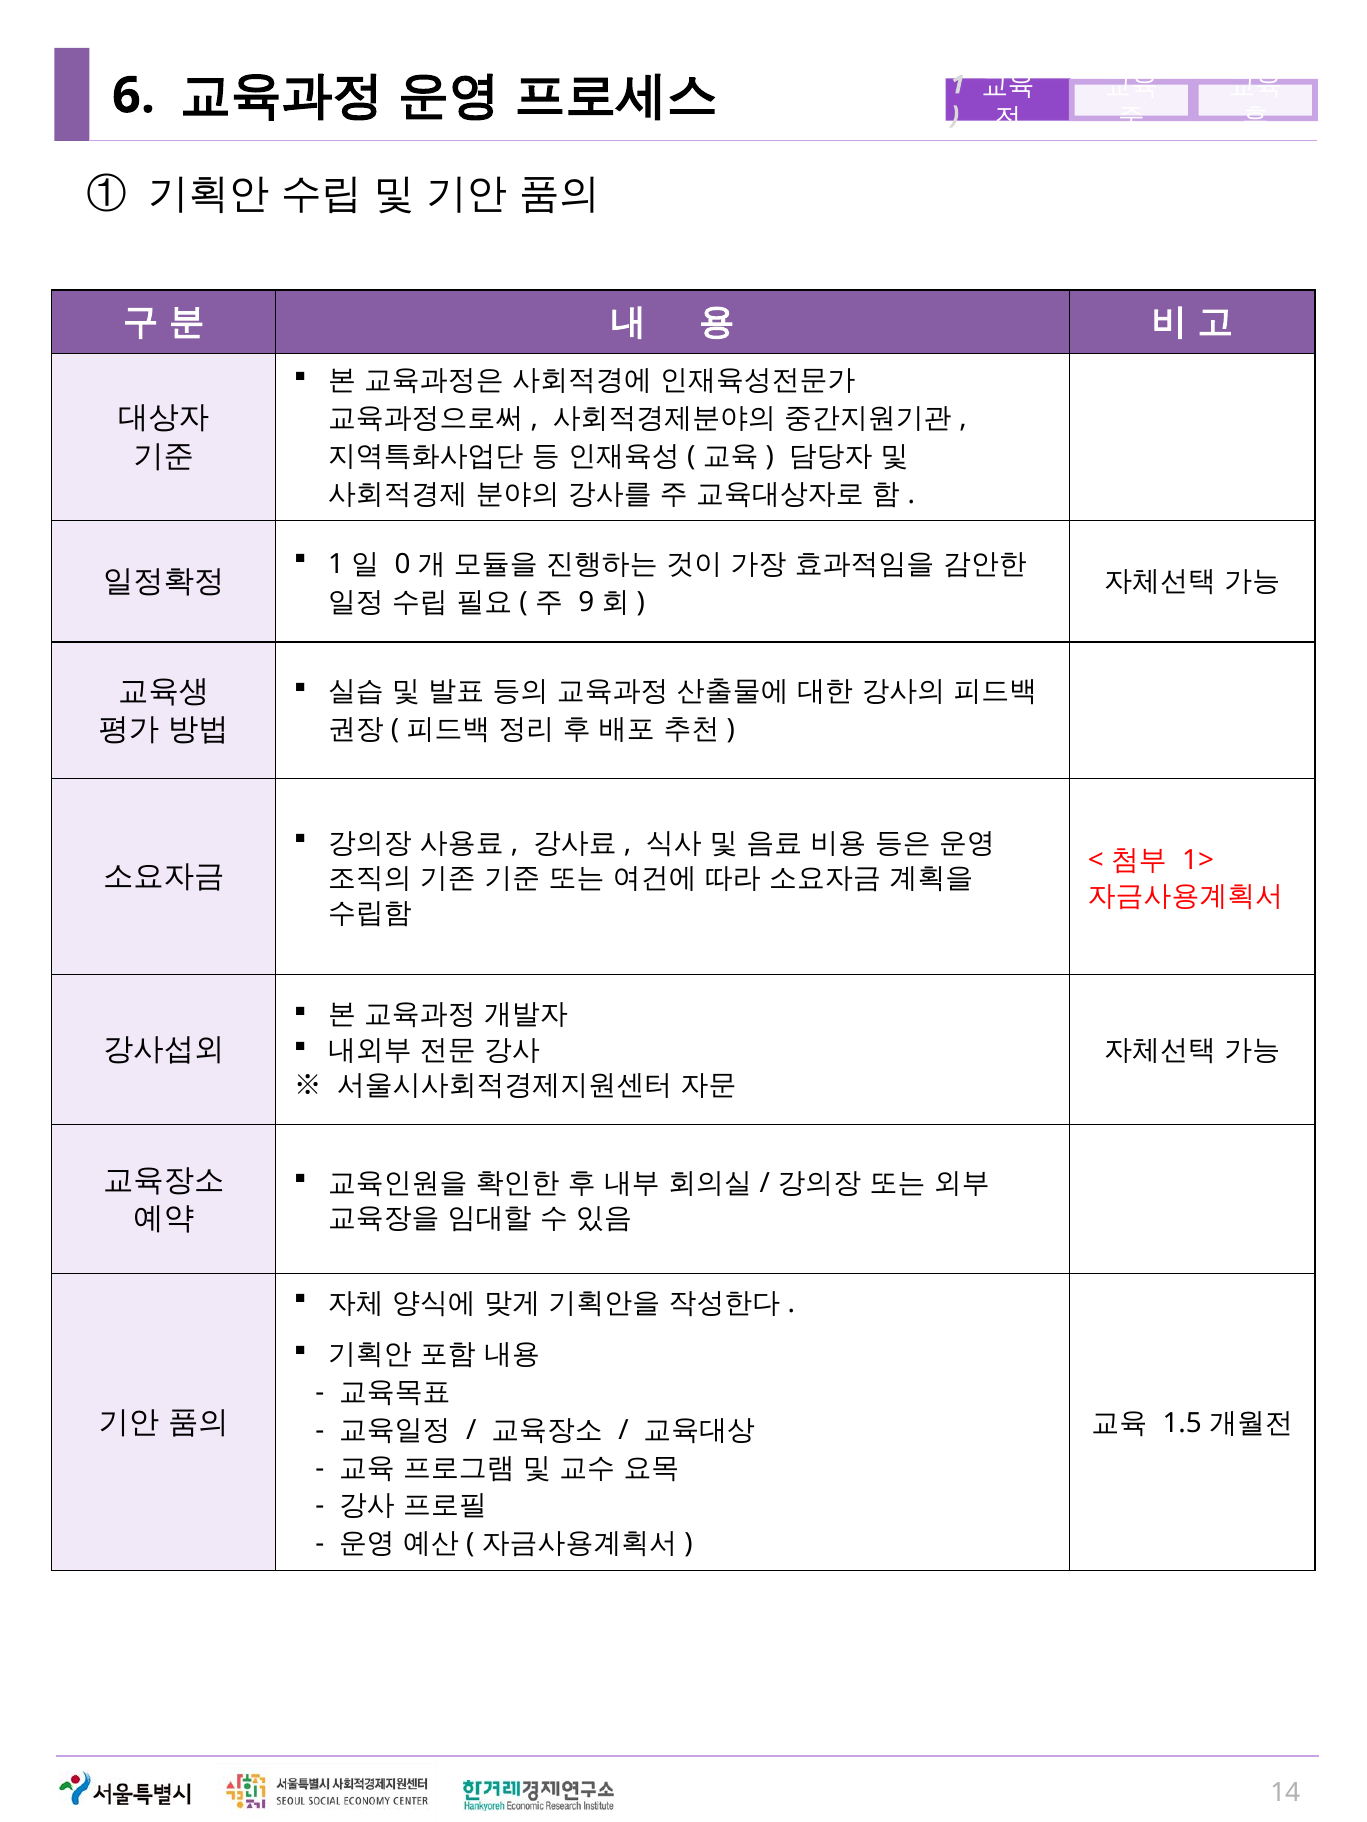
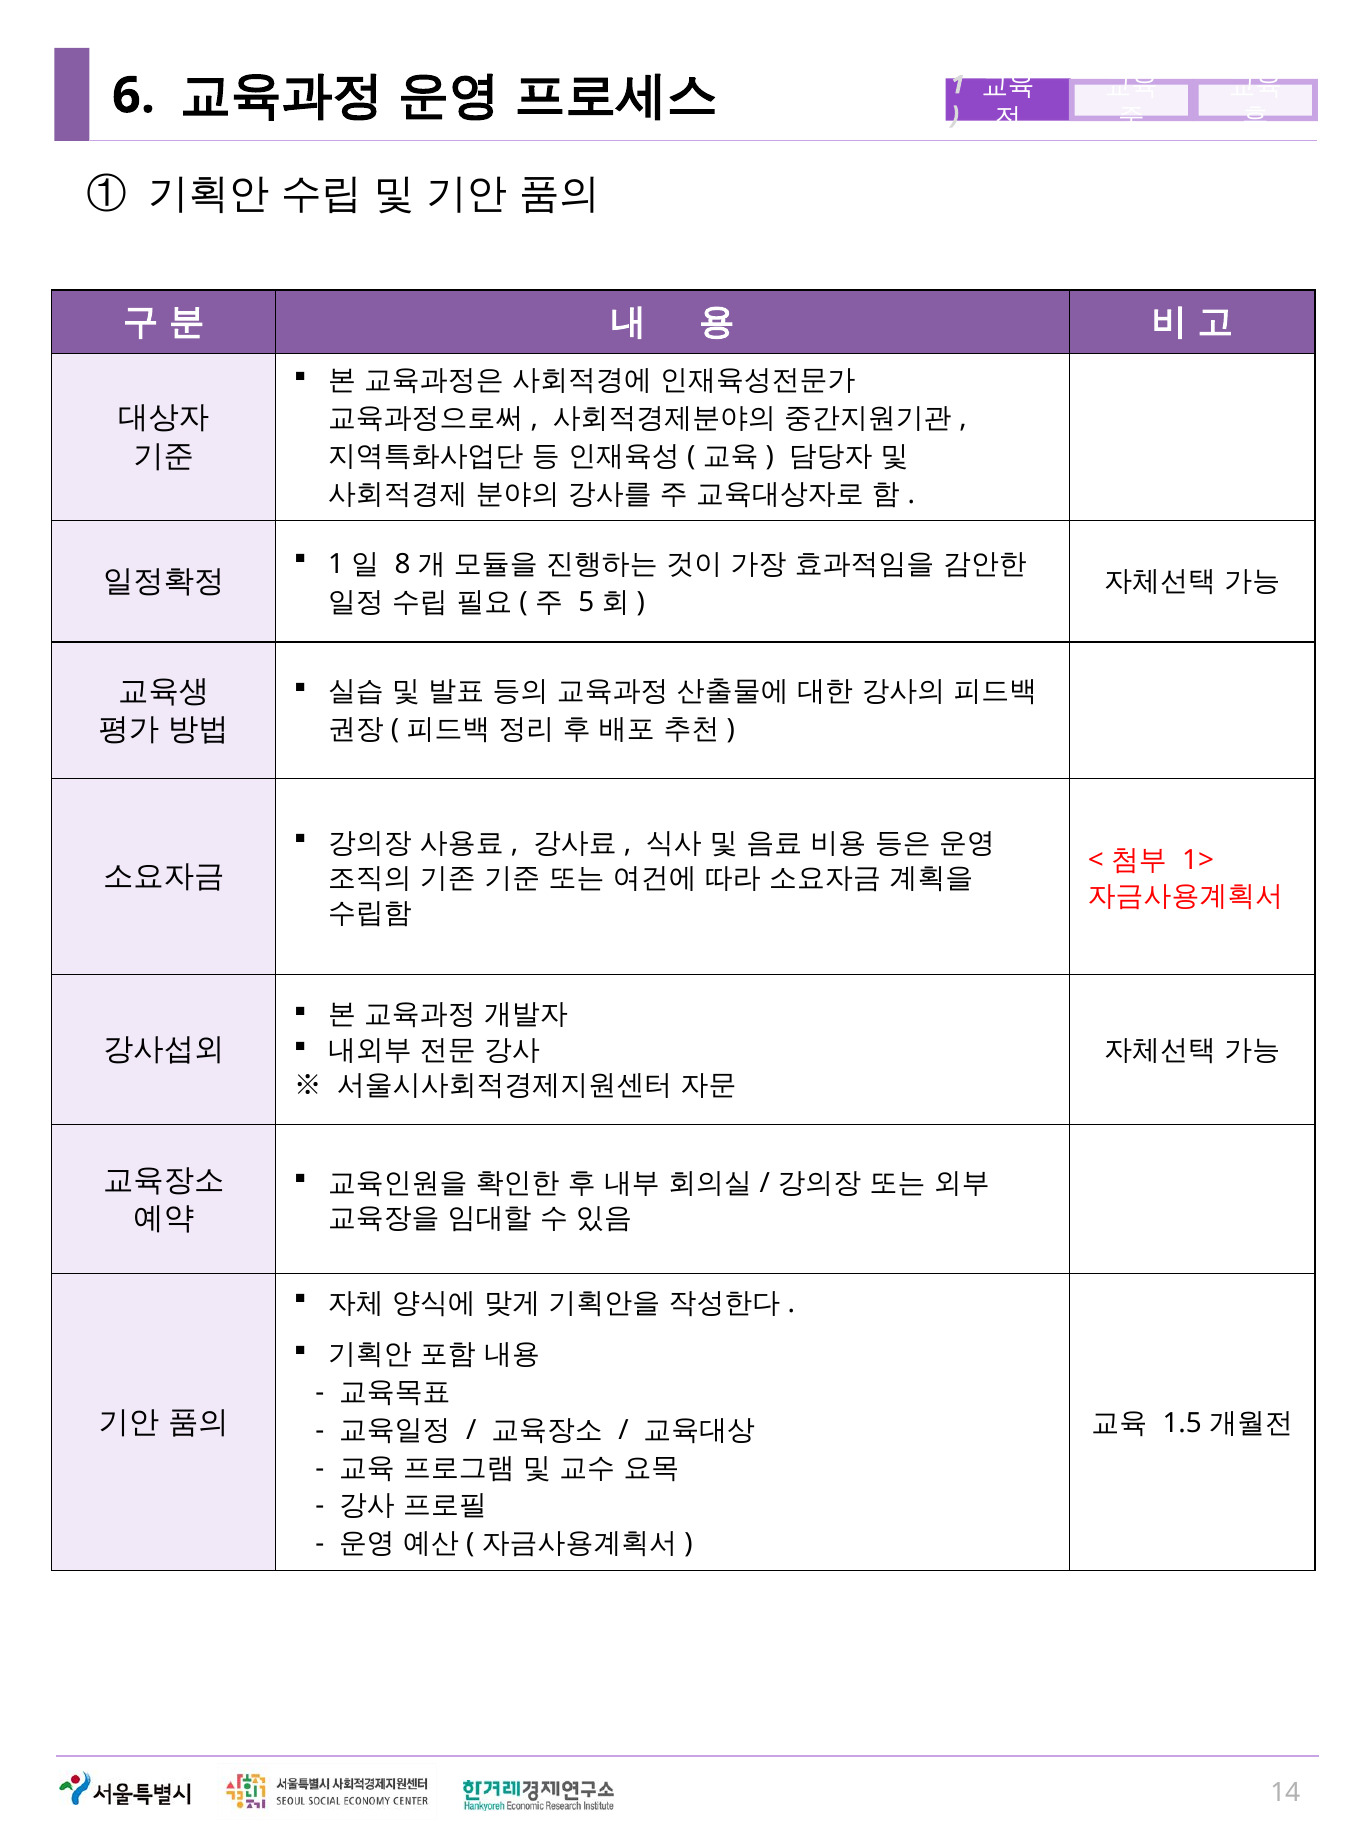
0: 0 -> 8 (402, 564)
9: 9 -> 5 (586, 602)
